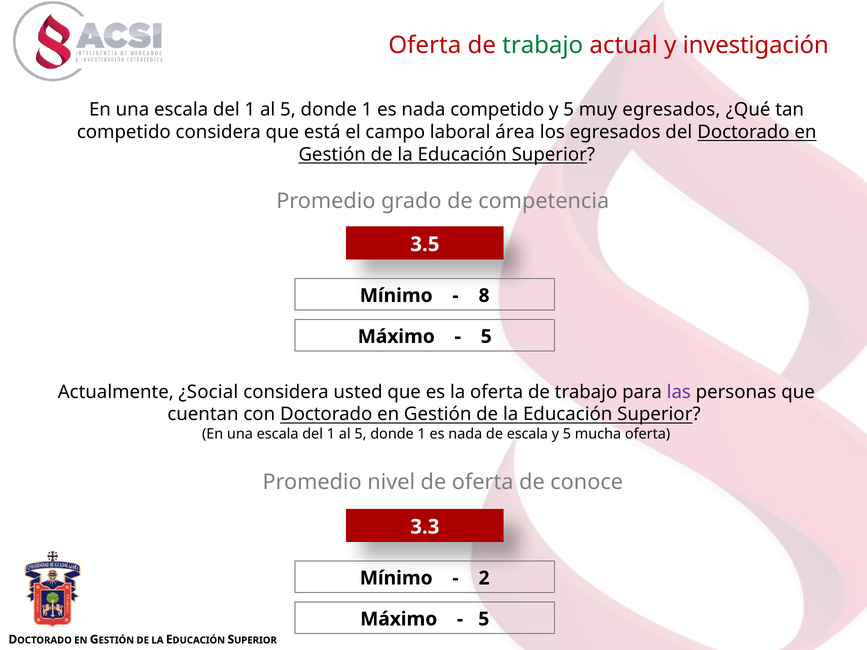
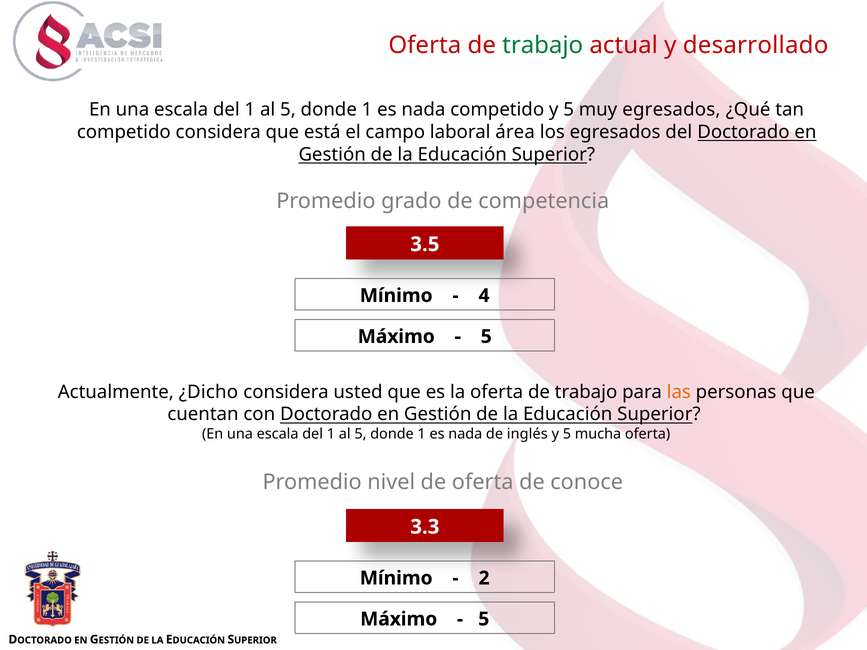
investigación: investigación -> desarrollado (756, 45)
8: 8 -> 4 (484, 296)
¿Social: ¿Social -> ¿Dicho (208, 392)
las colour: purple -> orange (679, 392)
de escala: escala -> inglés (527, 434)
